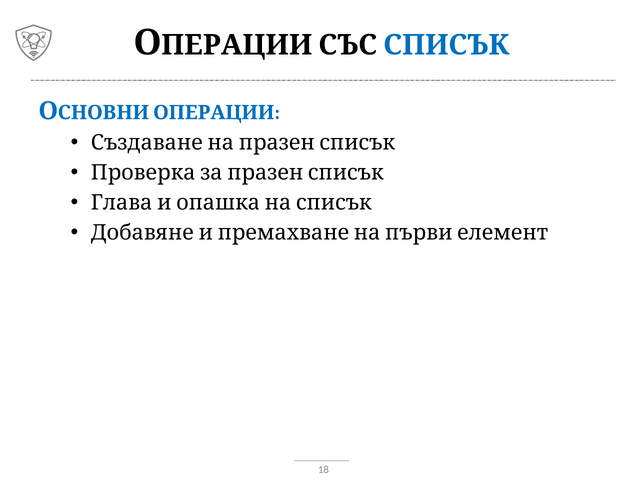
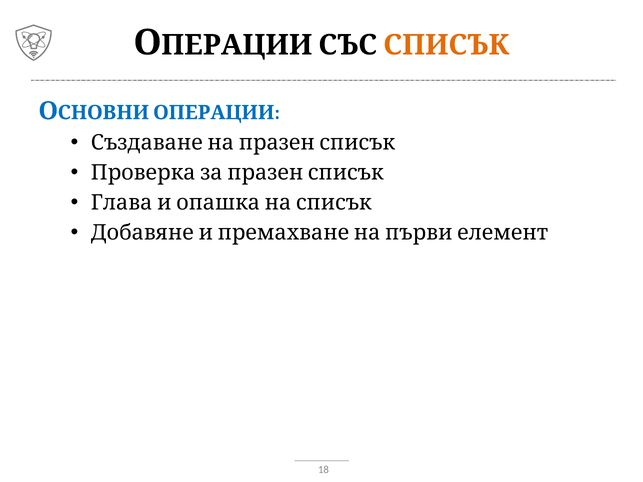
СПИСЪК colour: blue -> orange (446, 45)
